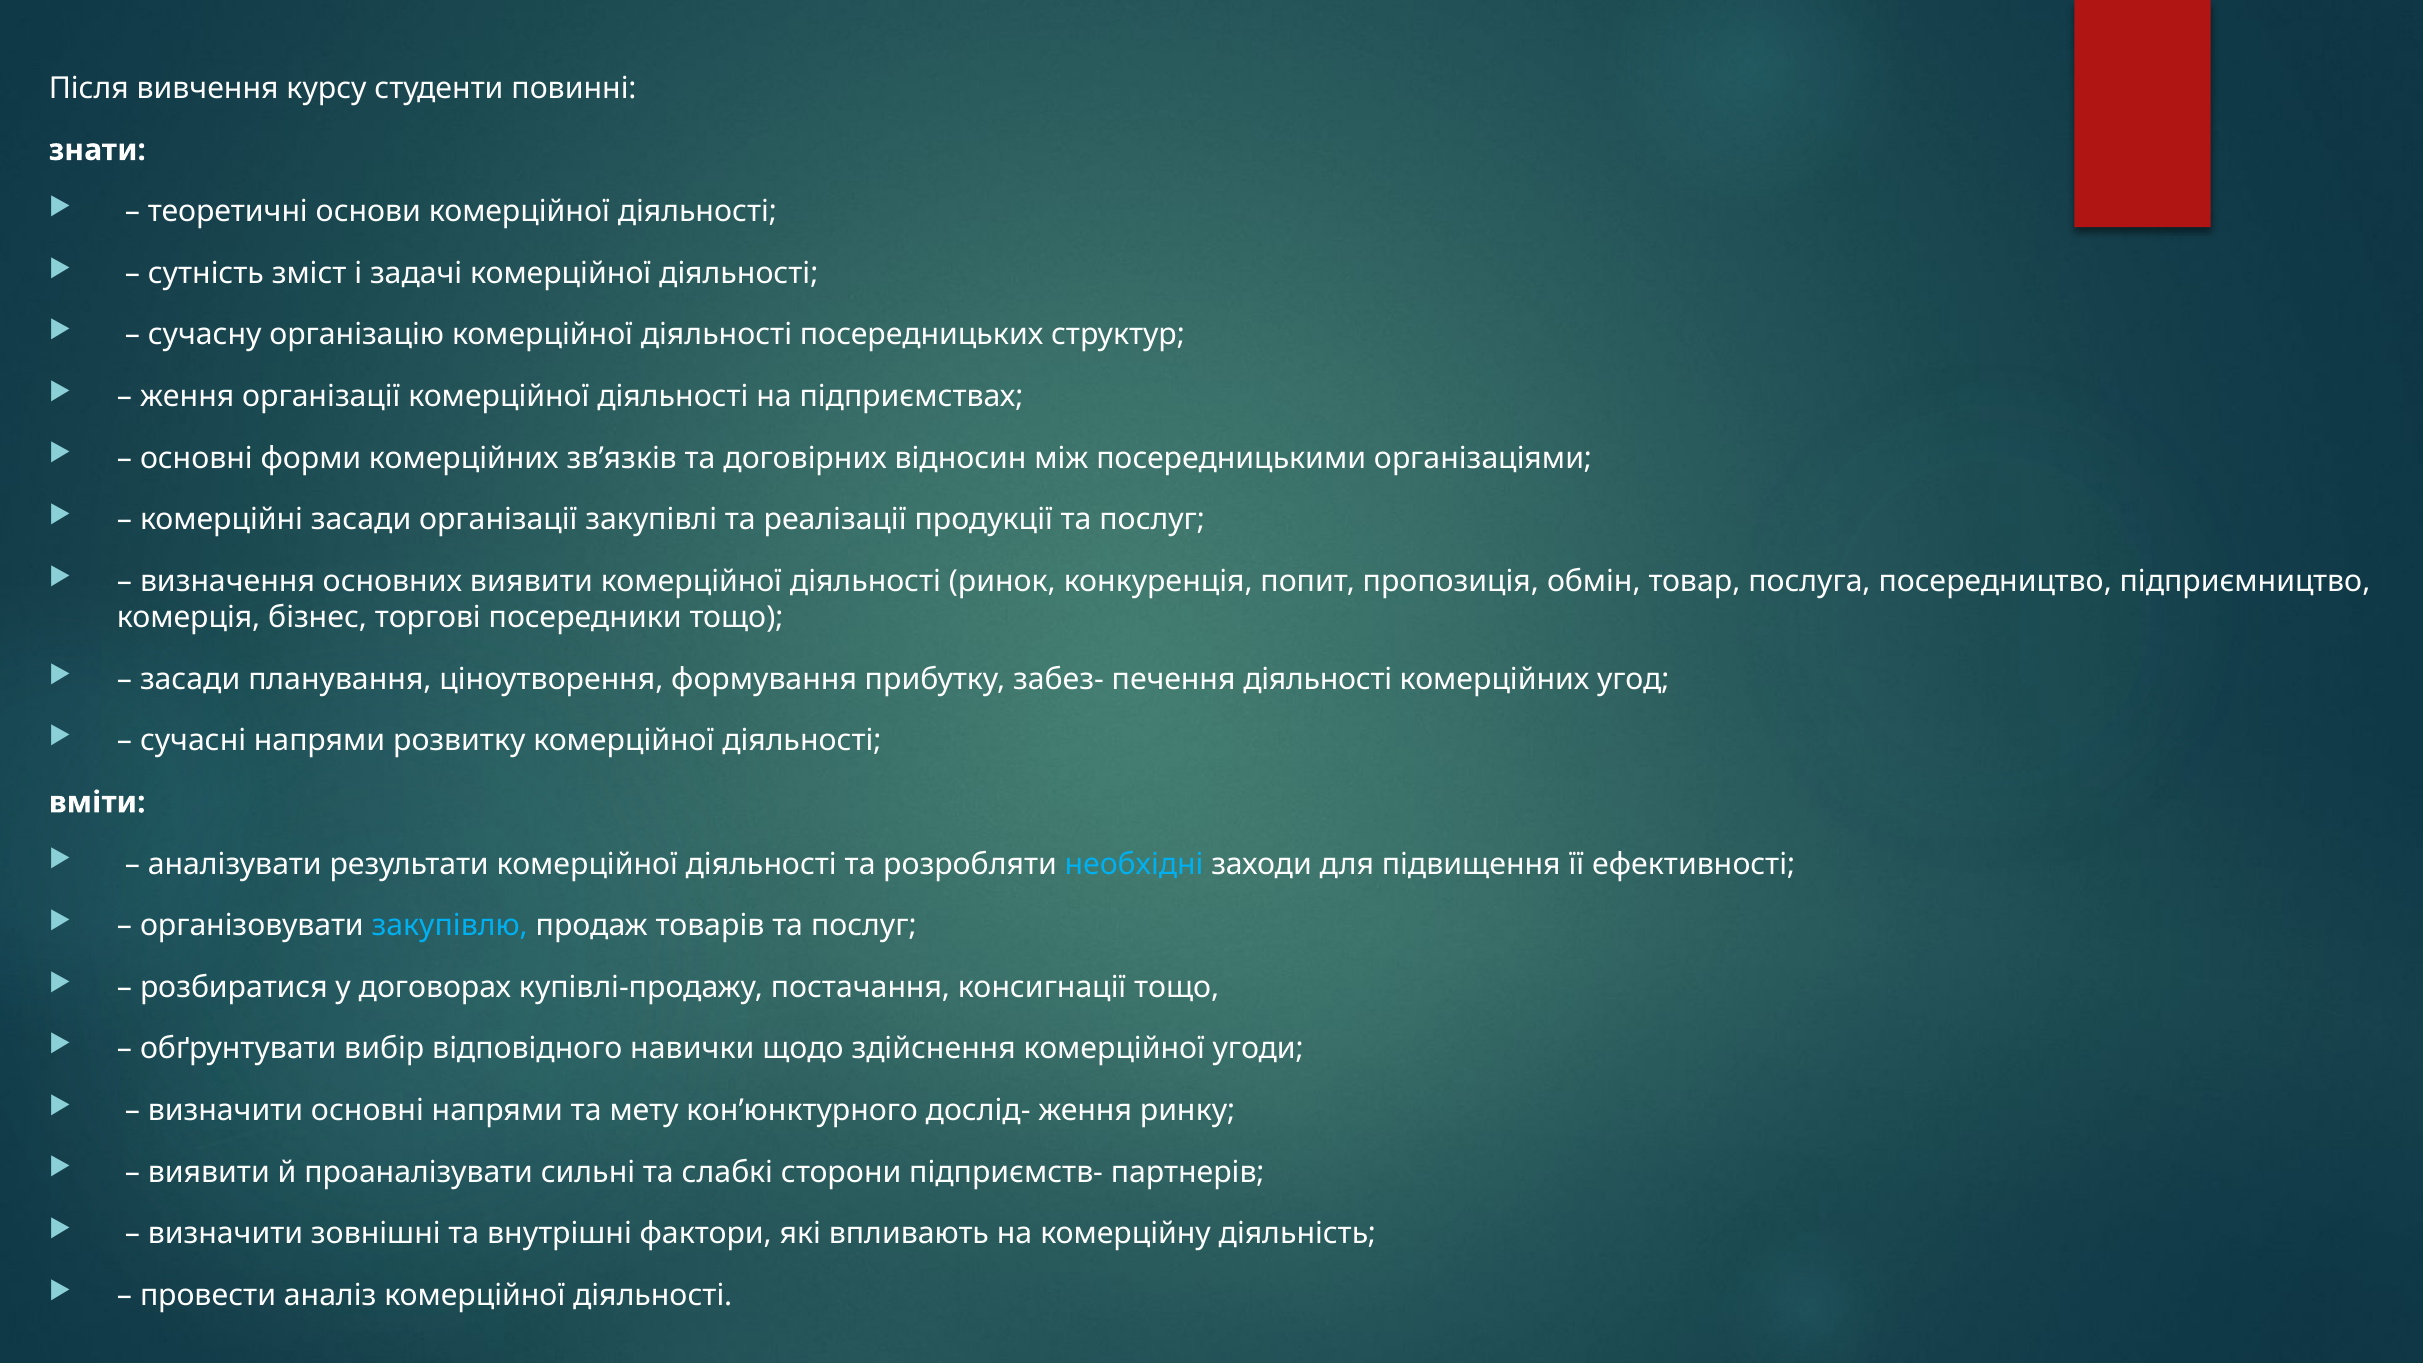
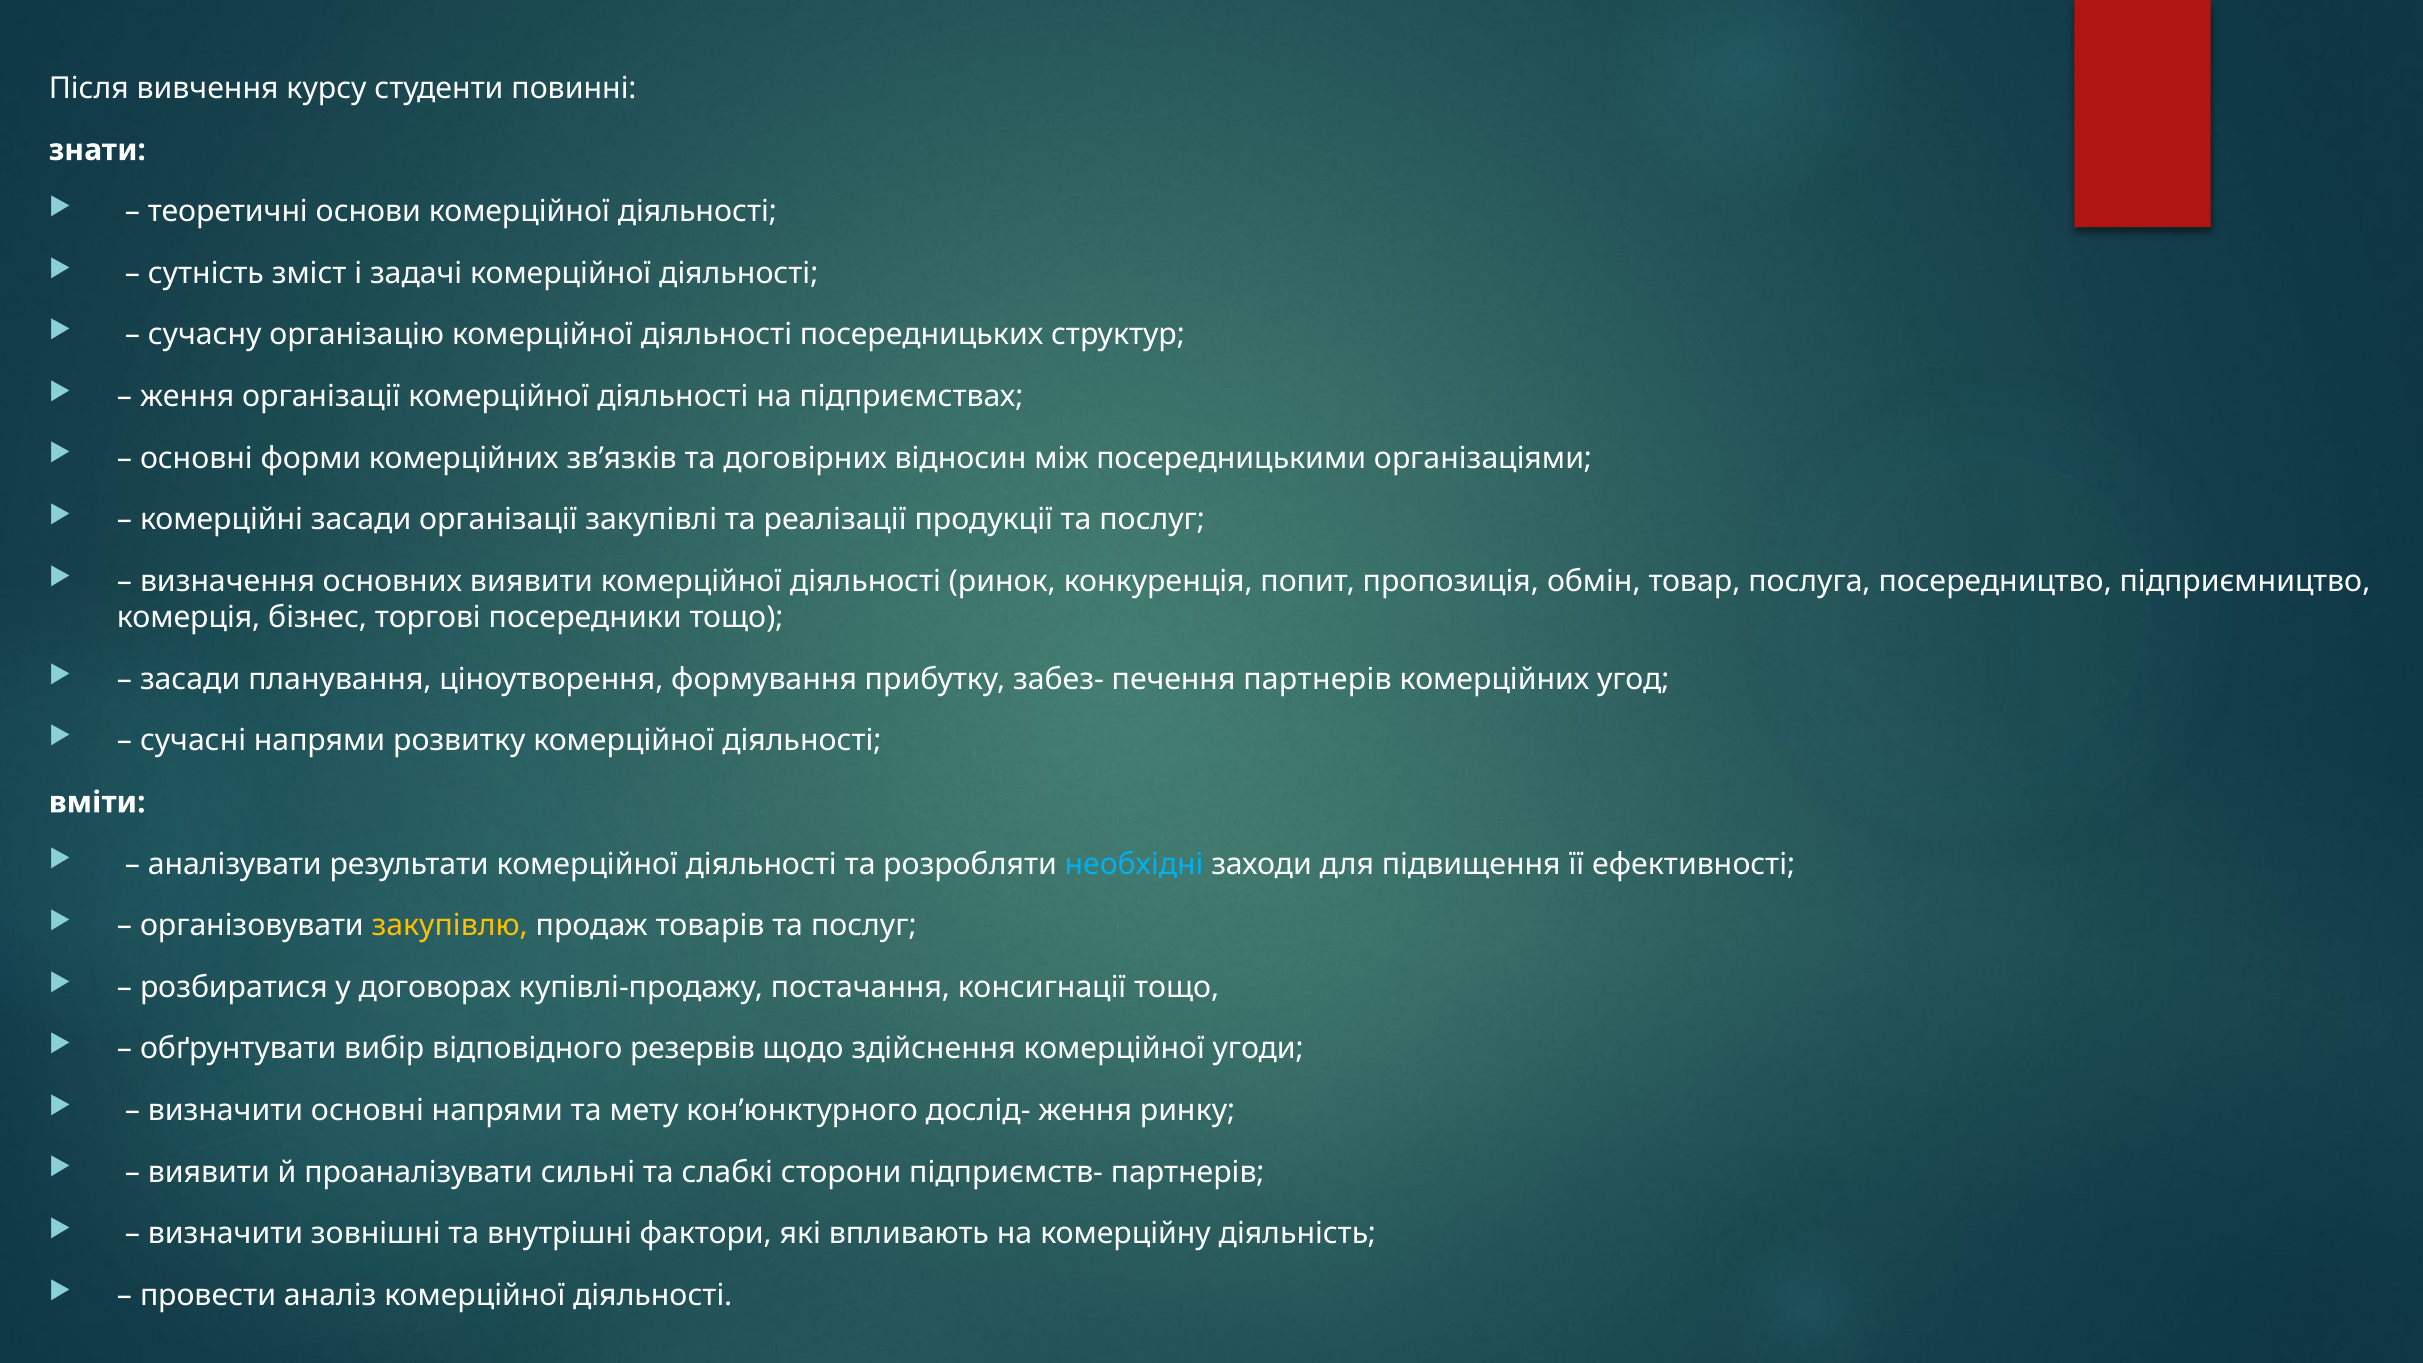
печення діяльності: діяльності -> партнерів (1317, 679)
закупівлю colour: light blue -> yellow (450, 926)
навички: навички -> резервів (693, 1049)
